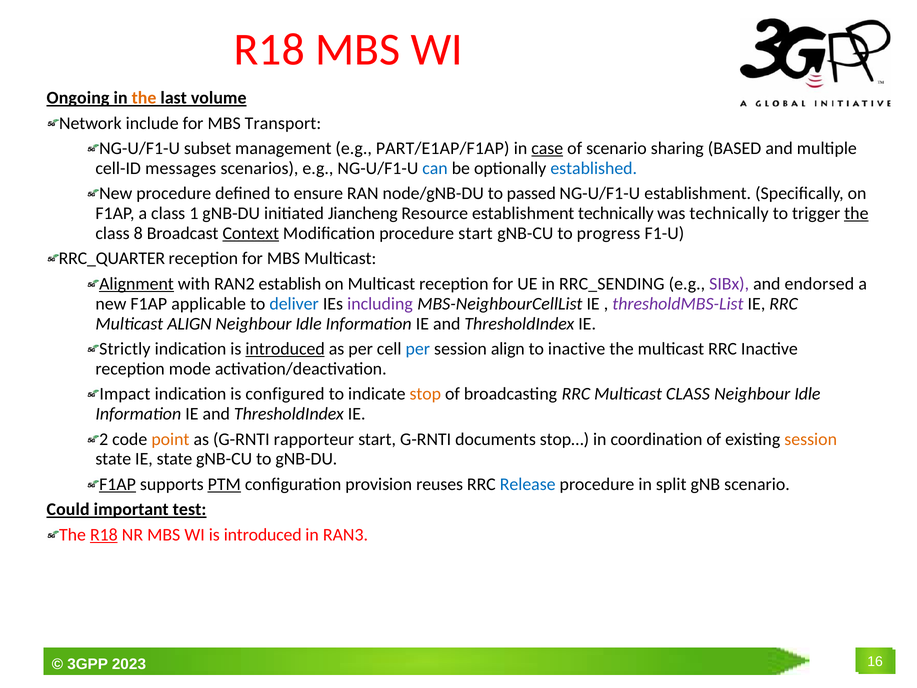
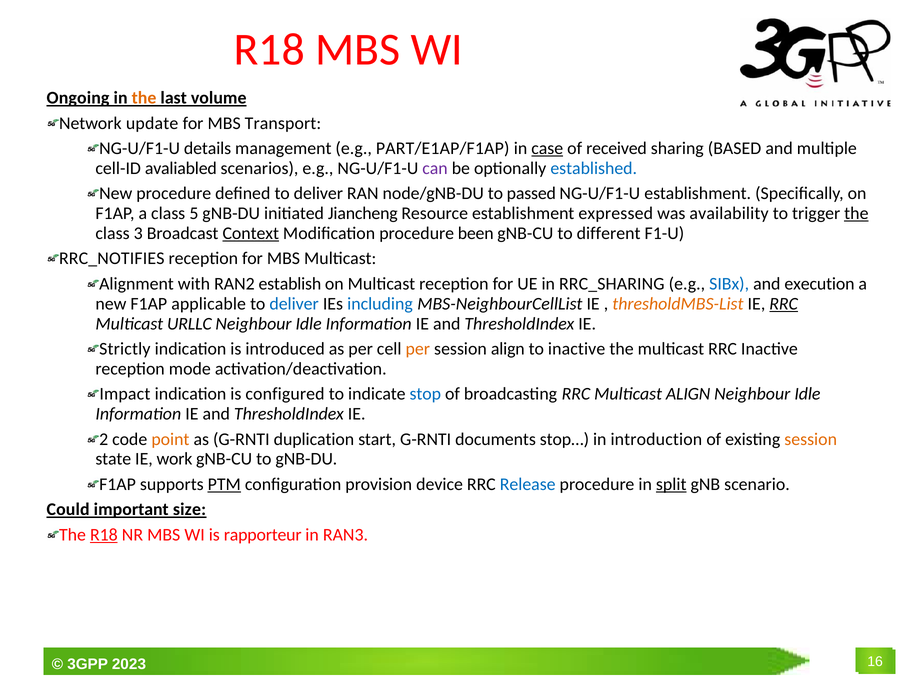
include: include -> update (152, 123)
subset: subset -> details (208, 148)
of scenario: scenario -> received (616, 148)
messages: messages -> avaliabled (181, 168)
can colour: blue -> purple (435, 168)
defined to ensure: ensure -> deliver (318, 193)
1: 1 -> 5 (194, 213)
establishment technically: technically -> expressed (616, 213)
was technically: technically -> availability (729, 213)
8: 8 -> 3 (138, 233)
procedure start: start -> been (476, 233)
progress: progress -> different (609, 233)
RRC_QUARTER: RRC_QUARTER -> RRC_NOTIFIES (112, 258)
Alignment underline: present -> none (136, 284)
RRC_SENDING: RRC_SENDING -> RRC_SHARING (612, 284)
SIBx colour: purple -> blue (729, 284)
endorsed: endorsed -> execution (820, 284)
including colour: purple -> blue (380, 304)
thresholdMBS-List colour: purple -> orange (678, 304)
RRC underline: none -> present (784, 304)
Multicast ALIGN: ALIGN -> URLLC (189, 324)
introduced underline: present -> none (285, 349)
per colour: blue -> orange (418, 349)
stop colour: orange -> blue (425, 394)
Multicast CLASS: CLASS -> ALIGN (688, 394)
rapporteur: rapporteur -> duplication (314, 439)
coordination: coordination -> introduction (656, 439)
IE state: state -> work (175, 459)
F1AP underline: present -> none (118, 484)
reuses: reuses -> device (440, 484)
split underline: none -> present (671, 484)
test: test -> size (189, 509)
WI is introduced: introduced -> rapporteur (263, 535)
